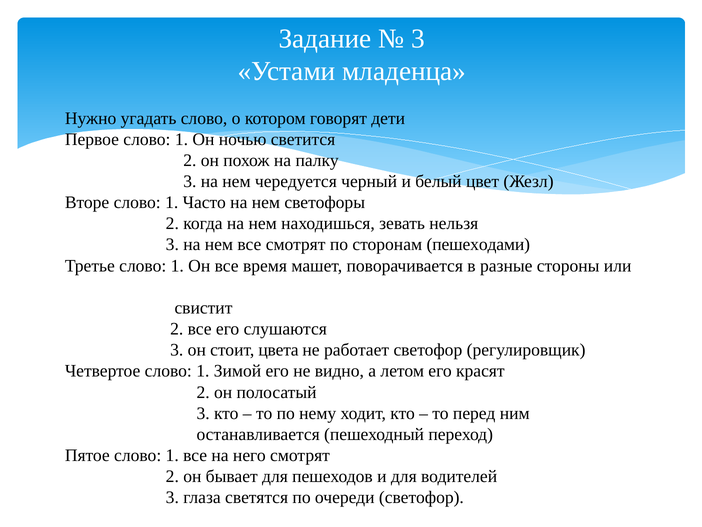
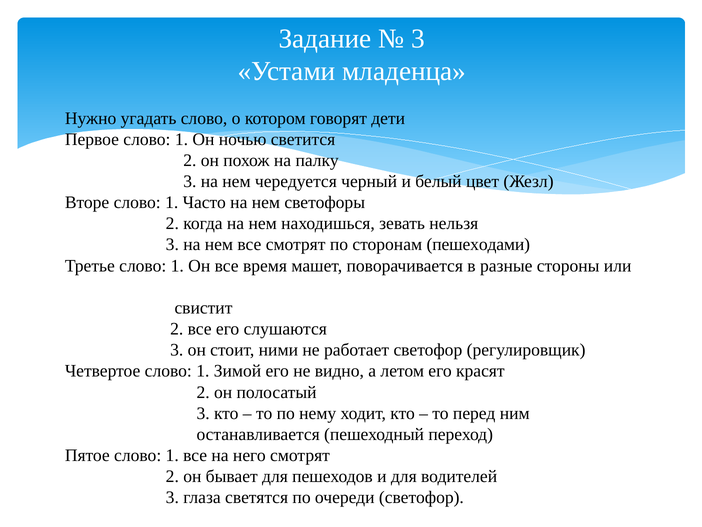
цвета: цвета -> ними (278, 350)
